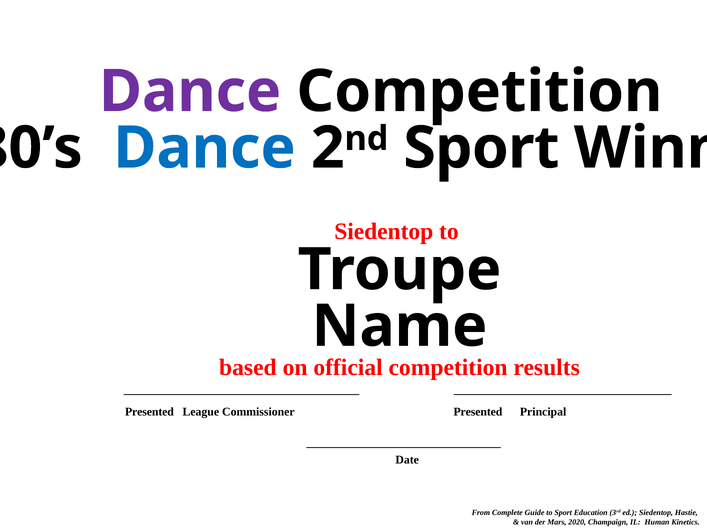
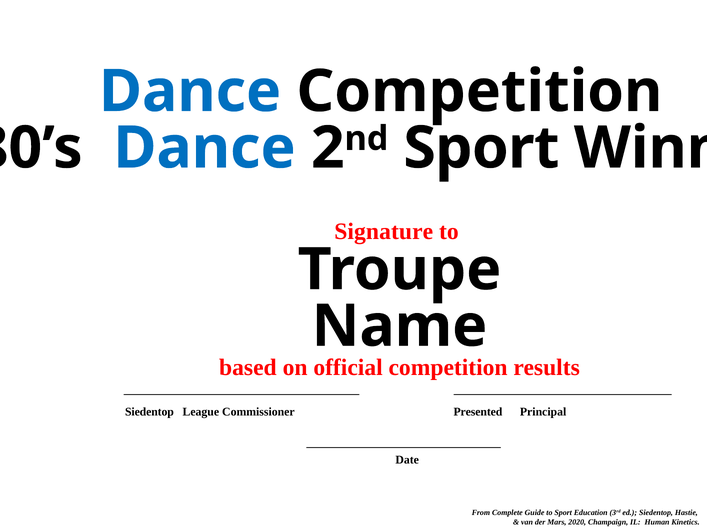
Dance colour: purple -> blue (190, 92)
Siedentop: Siedentop -> Signature (384, 232)
Presented: Presented -> Siedentop (149, 412)
